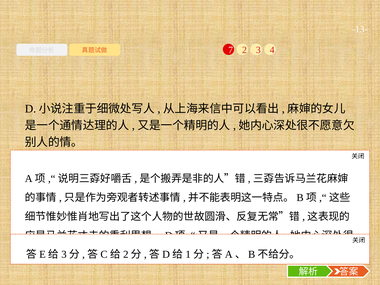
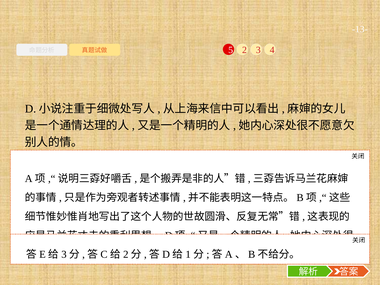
7: 7 -> 5 (231, 50)
